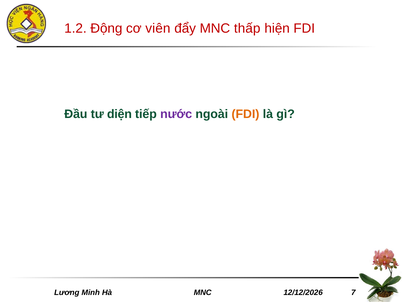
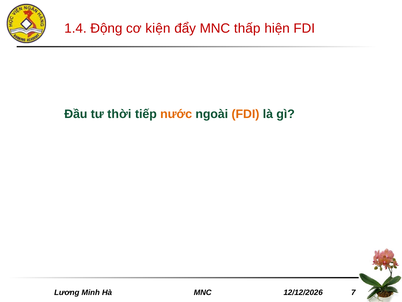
1.2: 1.2 -> 1.4 (75, 28)
viên: viên -> kiện (158, 28)
diện: diện -> thời (119, 114)
nước colour: purple -> orange (176, 114)
